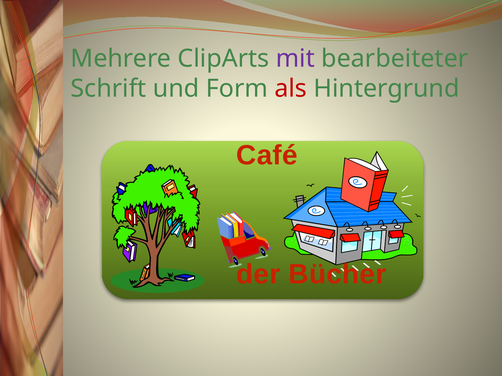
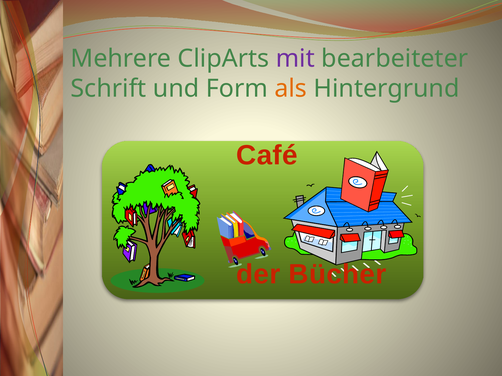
als colour: red -> orange (291, 89)
